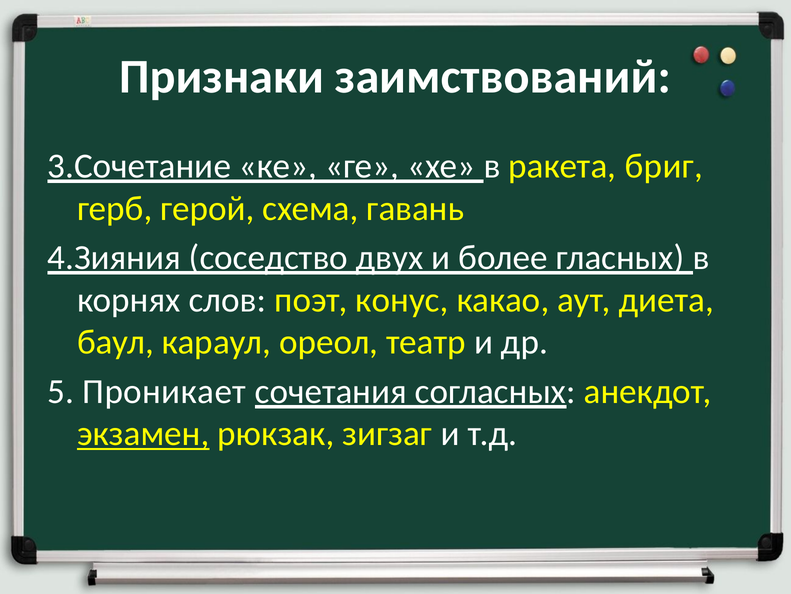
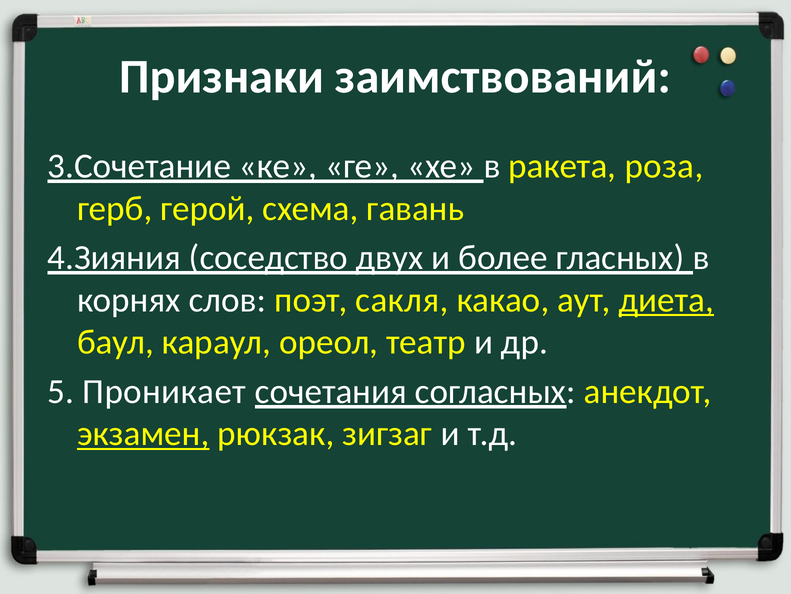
бриг: бриг -> роза (664, 166)
конус: конус -> сакля (402, 300)
диета underline: none -> present (666, 300)
